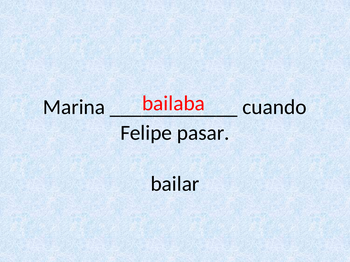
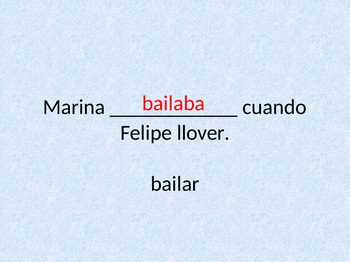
pasar: pasar -> llover (203, 133)
